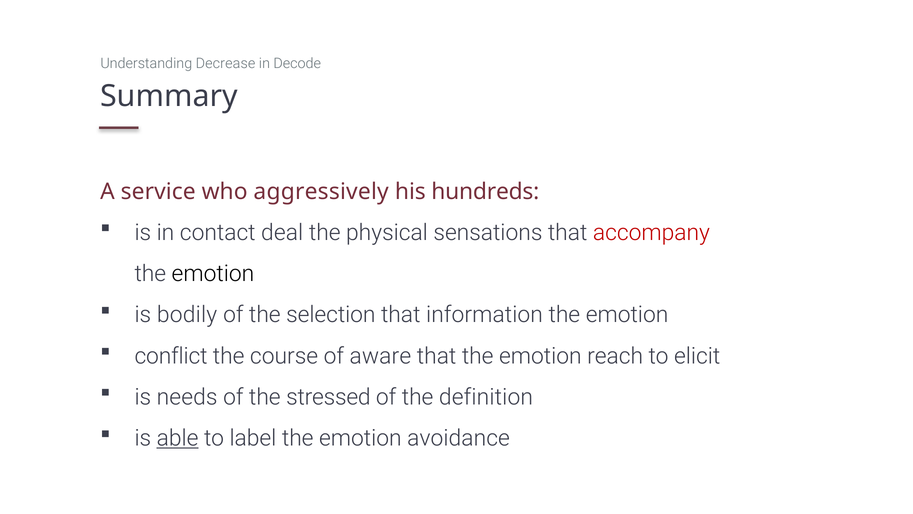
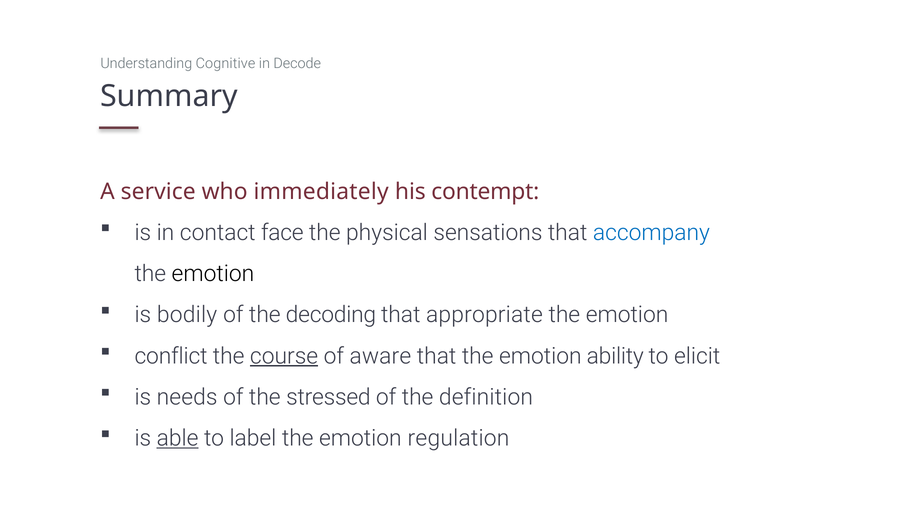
Decrease: Decrease -> Cognitive (225, 64)
aggressively: aggressively -> immediately (321, 191)
hundreds: hundreds -> contempt (485, 191)
deal: deal -> face (282, 232)
accompany colour: red -> blue (651, 232)
selection: selection -> decoding (331, 315)
information: information -> appropriate (484, 315)
course underline: none -> present (284, 356)
reach: reach -> ability (615, 356)
avoidance: avoidance -> regulation (458, 438)
